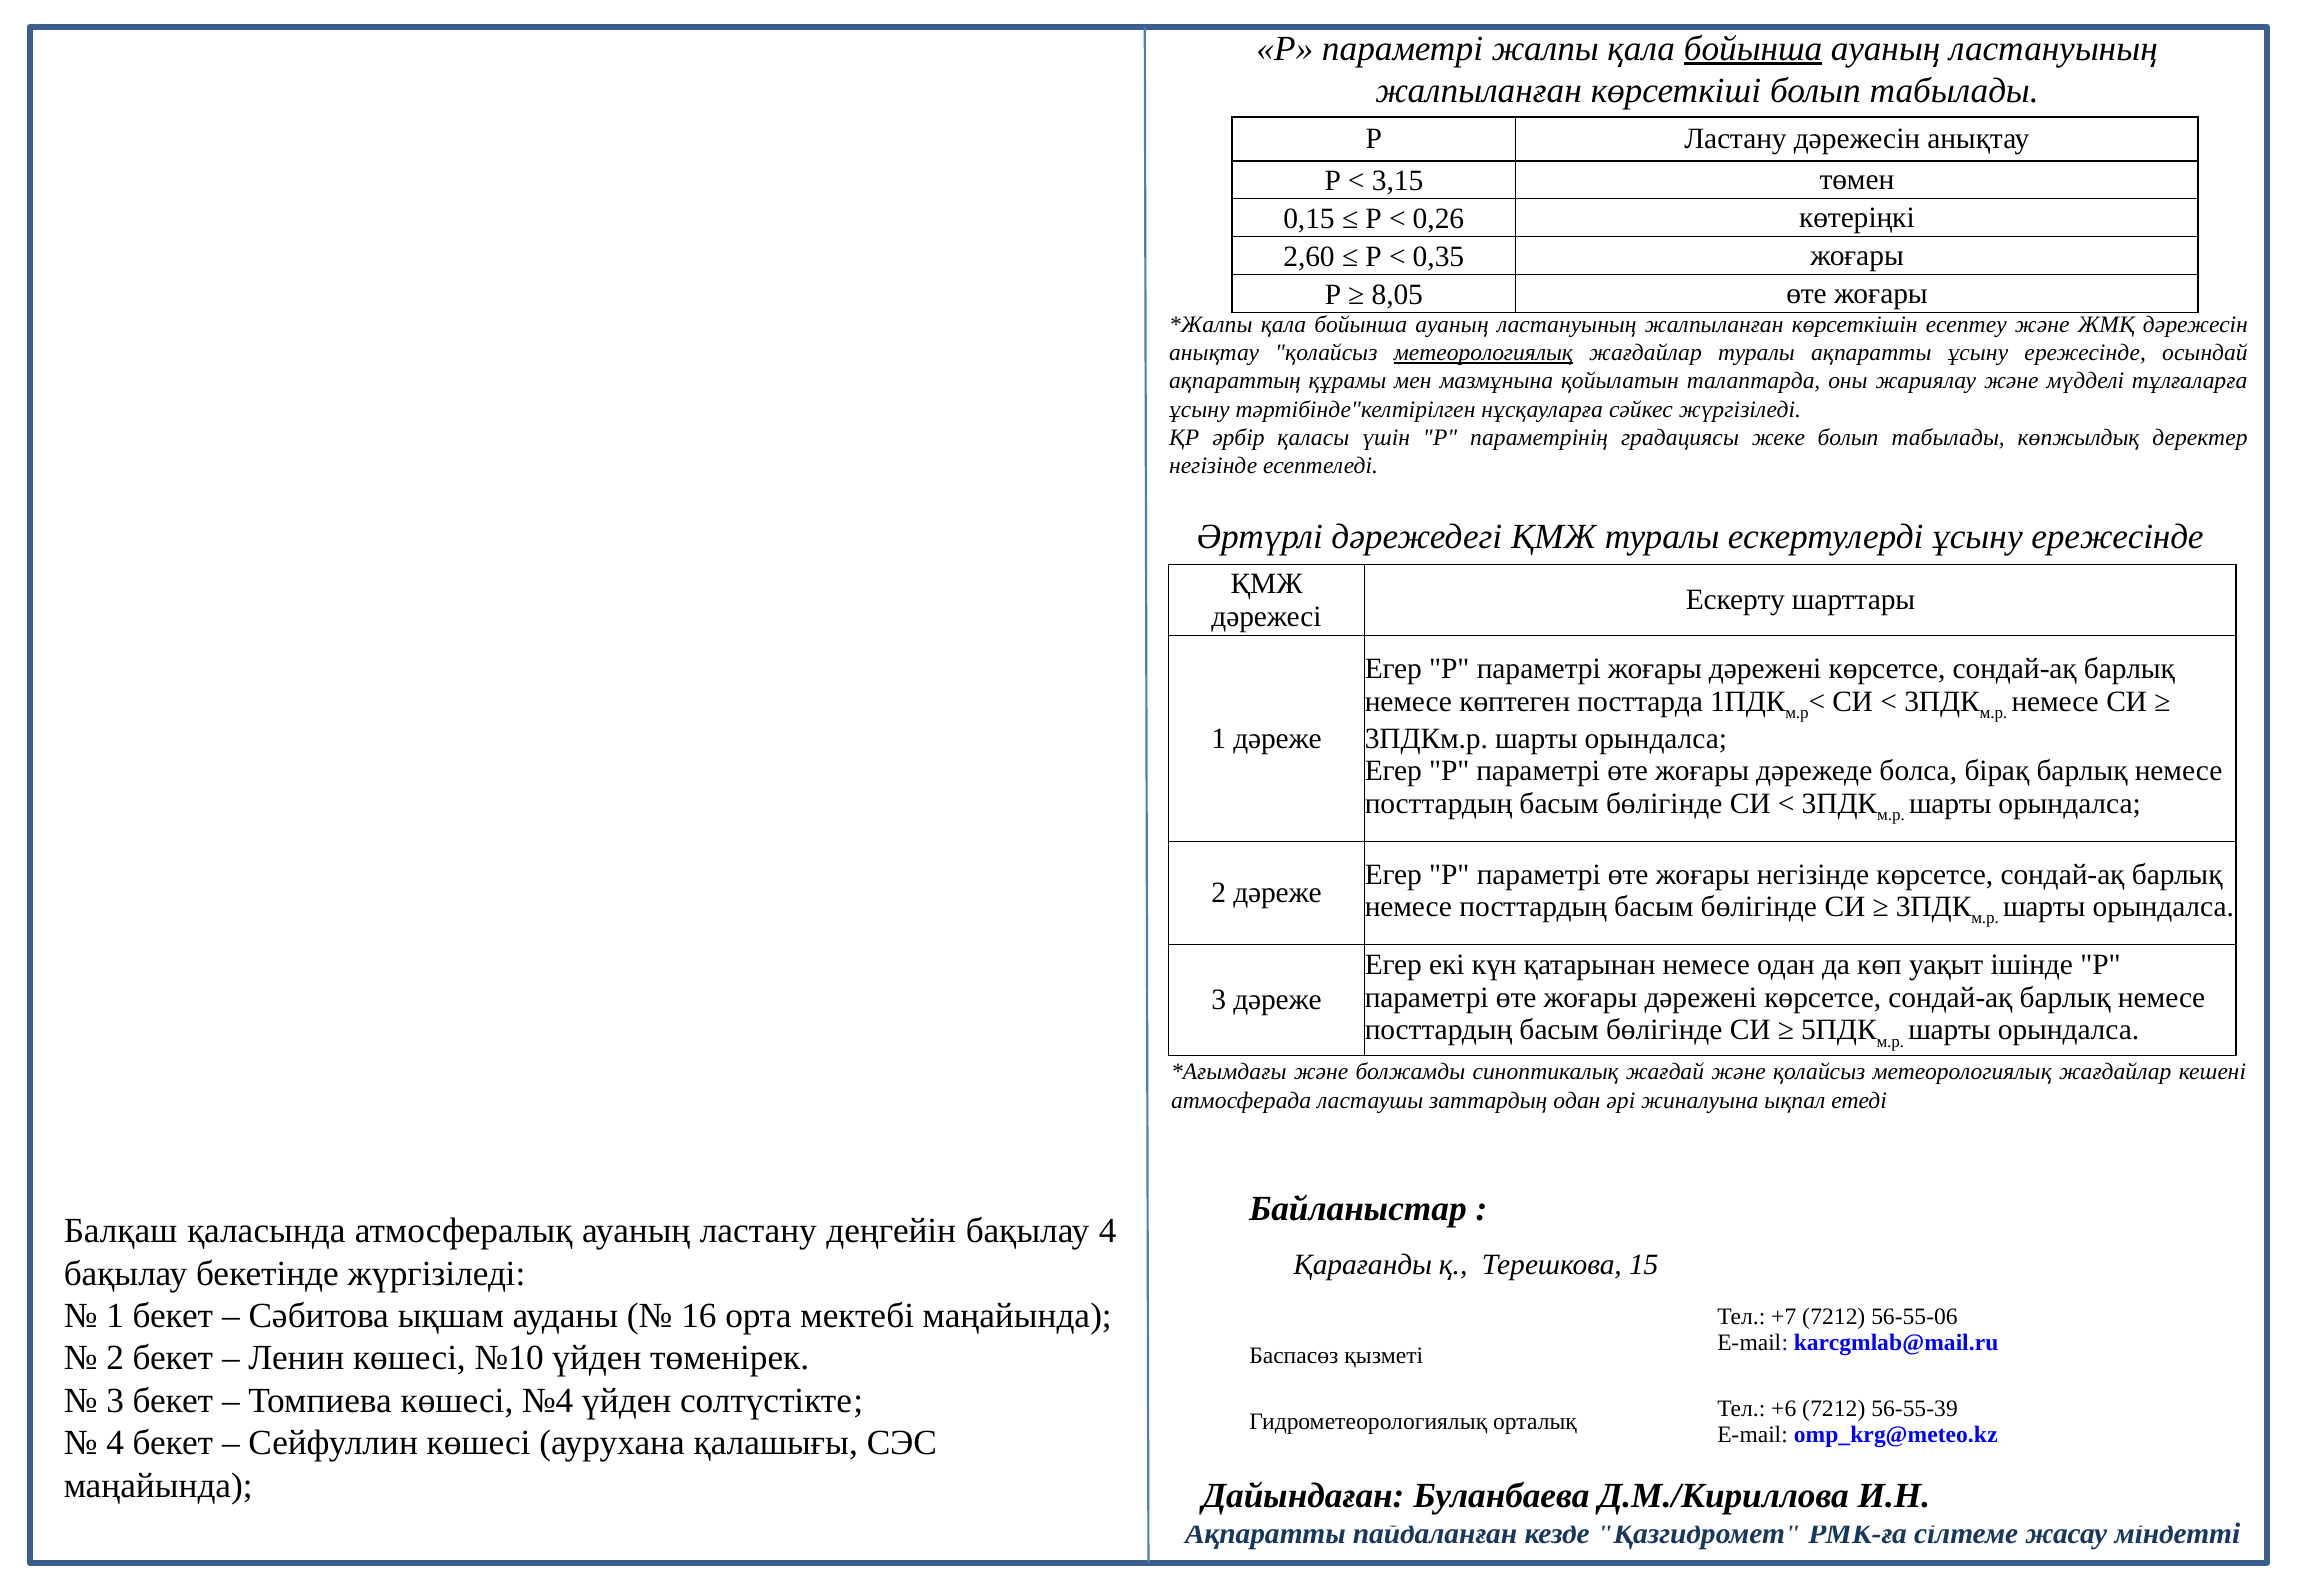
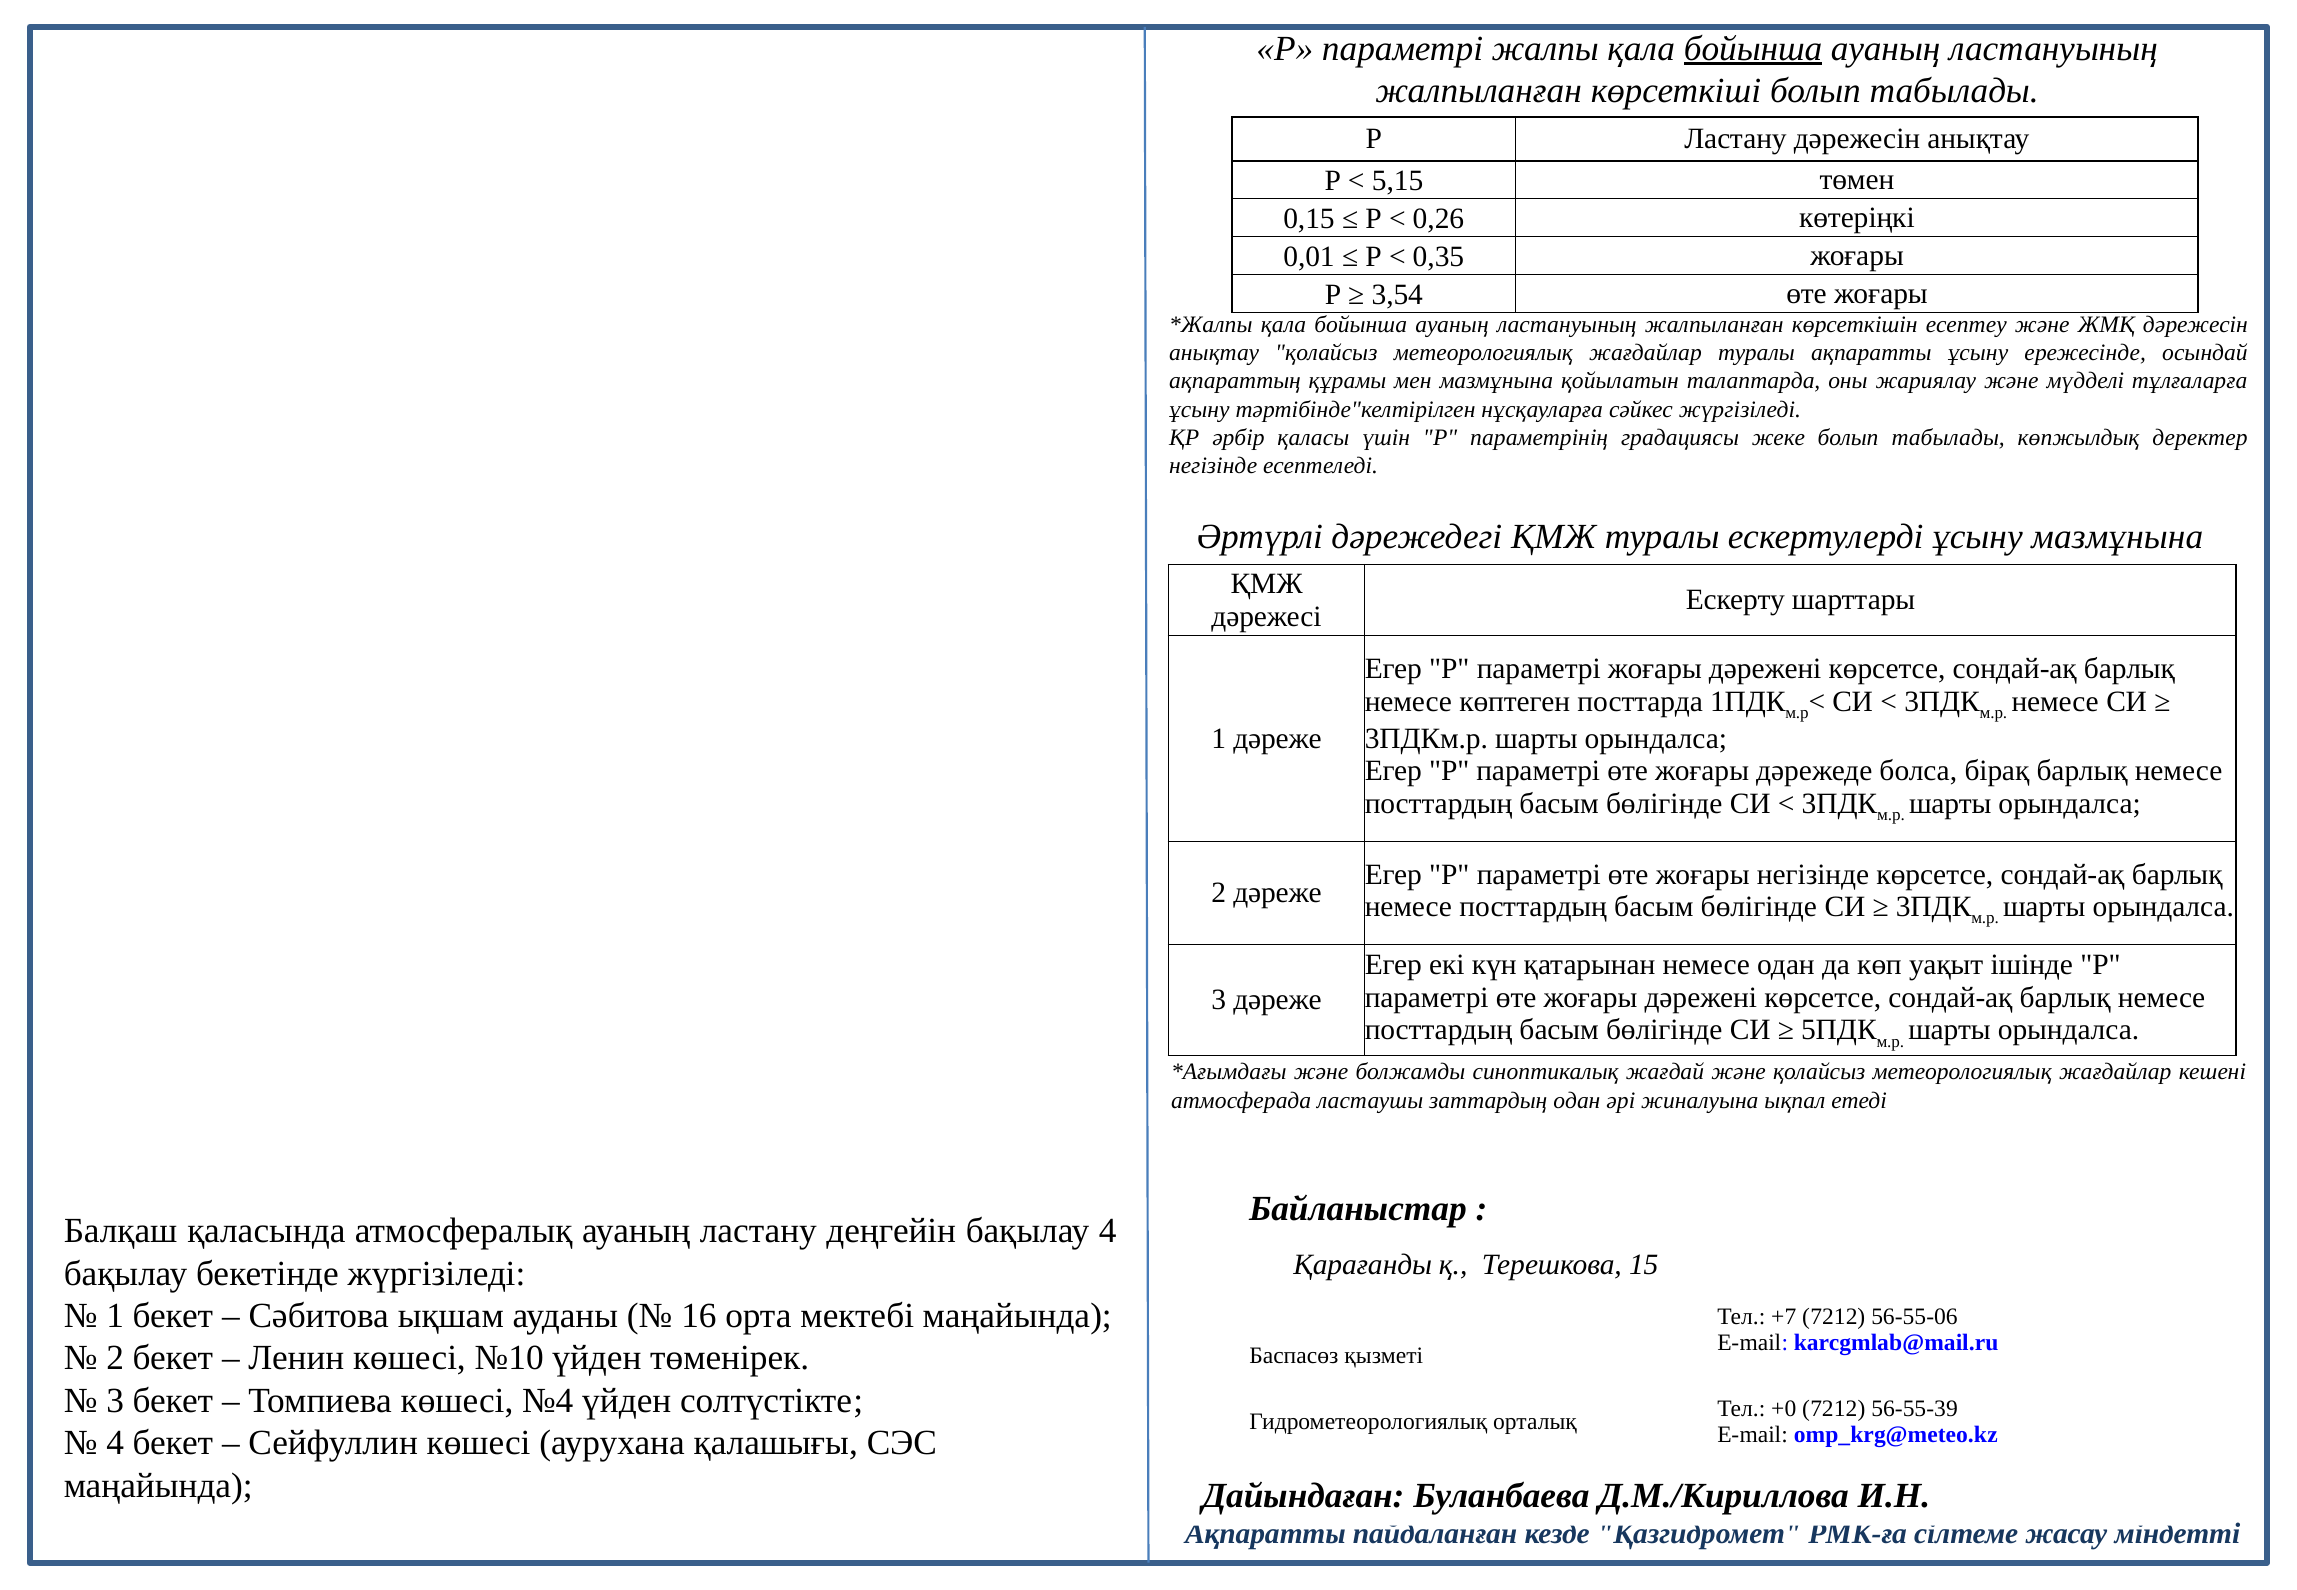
3,15: 3,15 -> 5,15 (1398, 181)
2,60: 2,60 -> 0,01 (1309, 257)
8,05: 8,05 -> 3,54 (1397, 295)
метеорологиялық underline: present -> none (1483, 353)
ескертулерді ұсыну ережесінде: ережесінде -> мазмұнына (2117, 537)
+6: +6 -> +0 (1784, 1409)
